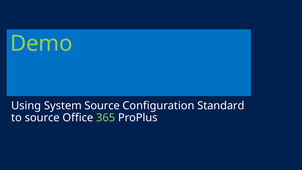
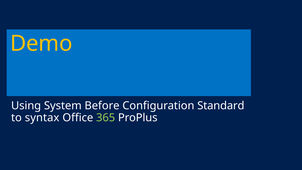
Demo colour: light green -> yellow (41, 43)
System Source: Source -> Before (102, 106)
to source: source -> syntax (42, 118)
